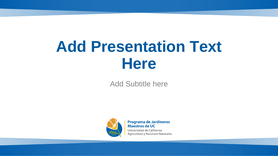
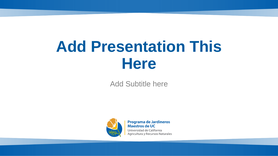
Text: Text -> This (206, 47)
